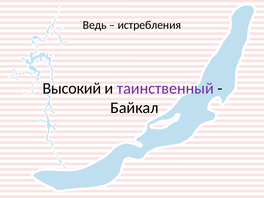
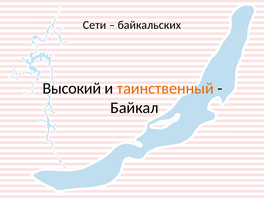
Ведь: Ведь -> Сети (95, 25)
истребления: истребления -> байкальских (149, 25)
таинственный colour: purple -> orange (165, 88)
